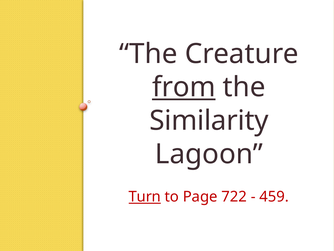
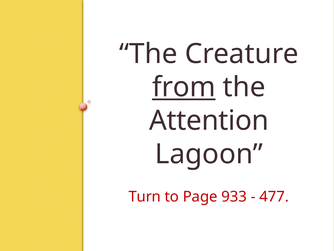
Similarity: Similarity -> Attention (209, 121)
Turn underline: present -> none (145, 196)
722: 722 -> 933 (234, 196)
459: 459 -> 477 (274, 196)
